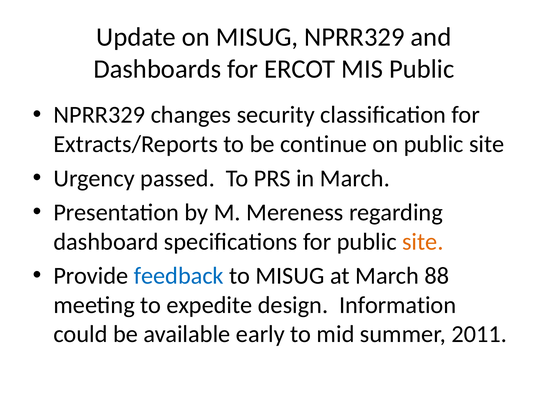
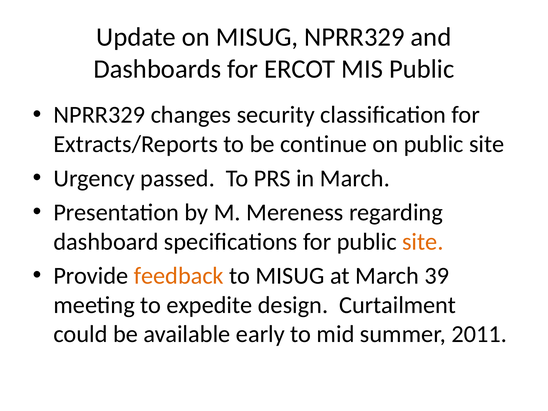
feedback colour: blue -> orange (179, 276)
88: 88 -> 39 (437, 276)
Information: Information -> Curtailment (398, 305)
